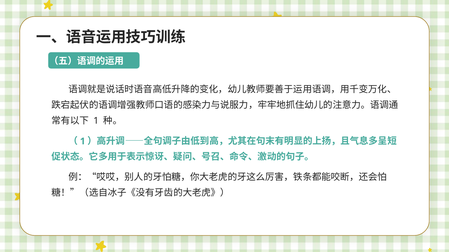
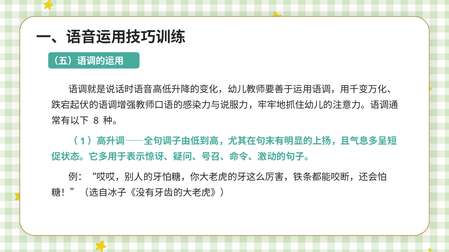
1: 1 -> 8 (96, 121)
